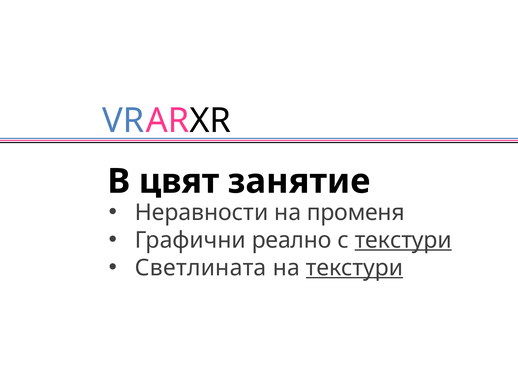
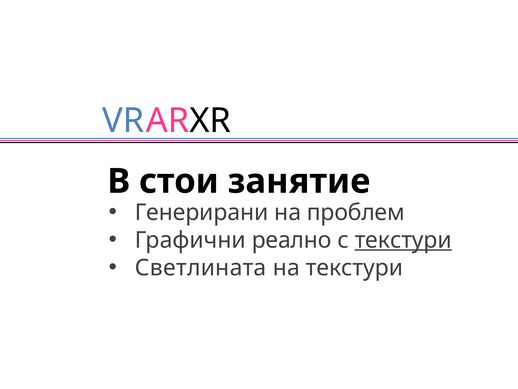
цвят: цвят -> стои (179, 181)
Неравности: Неравности -> Генерирани (202, 212)
променя: променя -> проблем (356, 212)
текстури underline: present -> none (354, 268)
